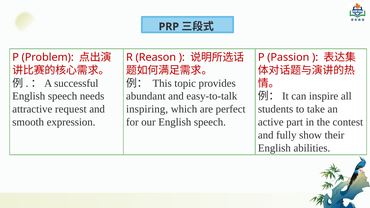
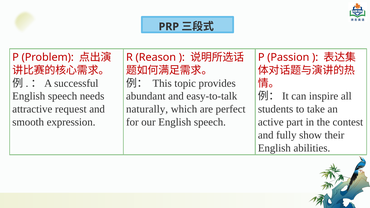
inspiring: inspiring -> naturally (147, 109)
